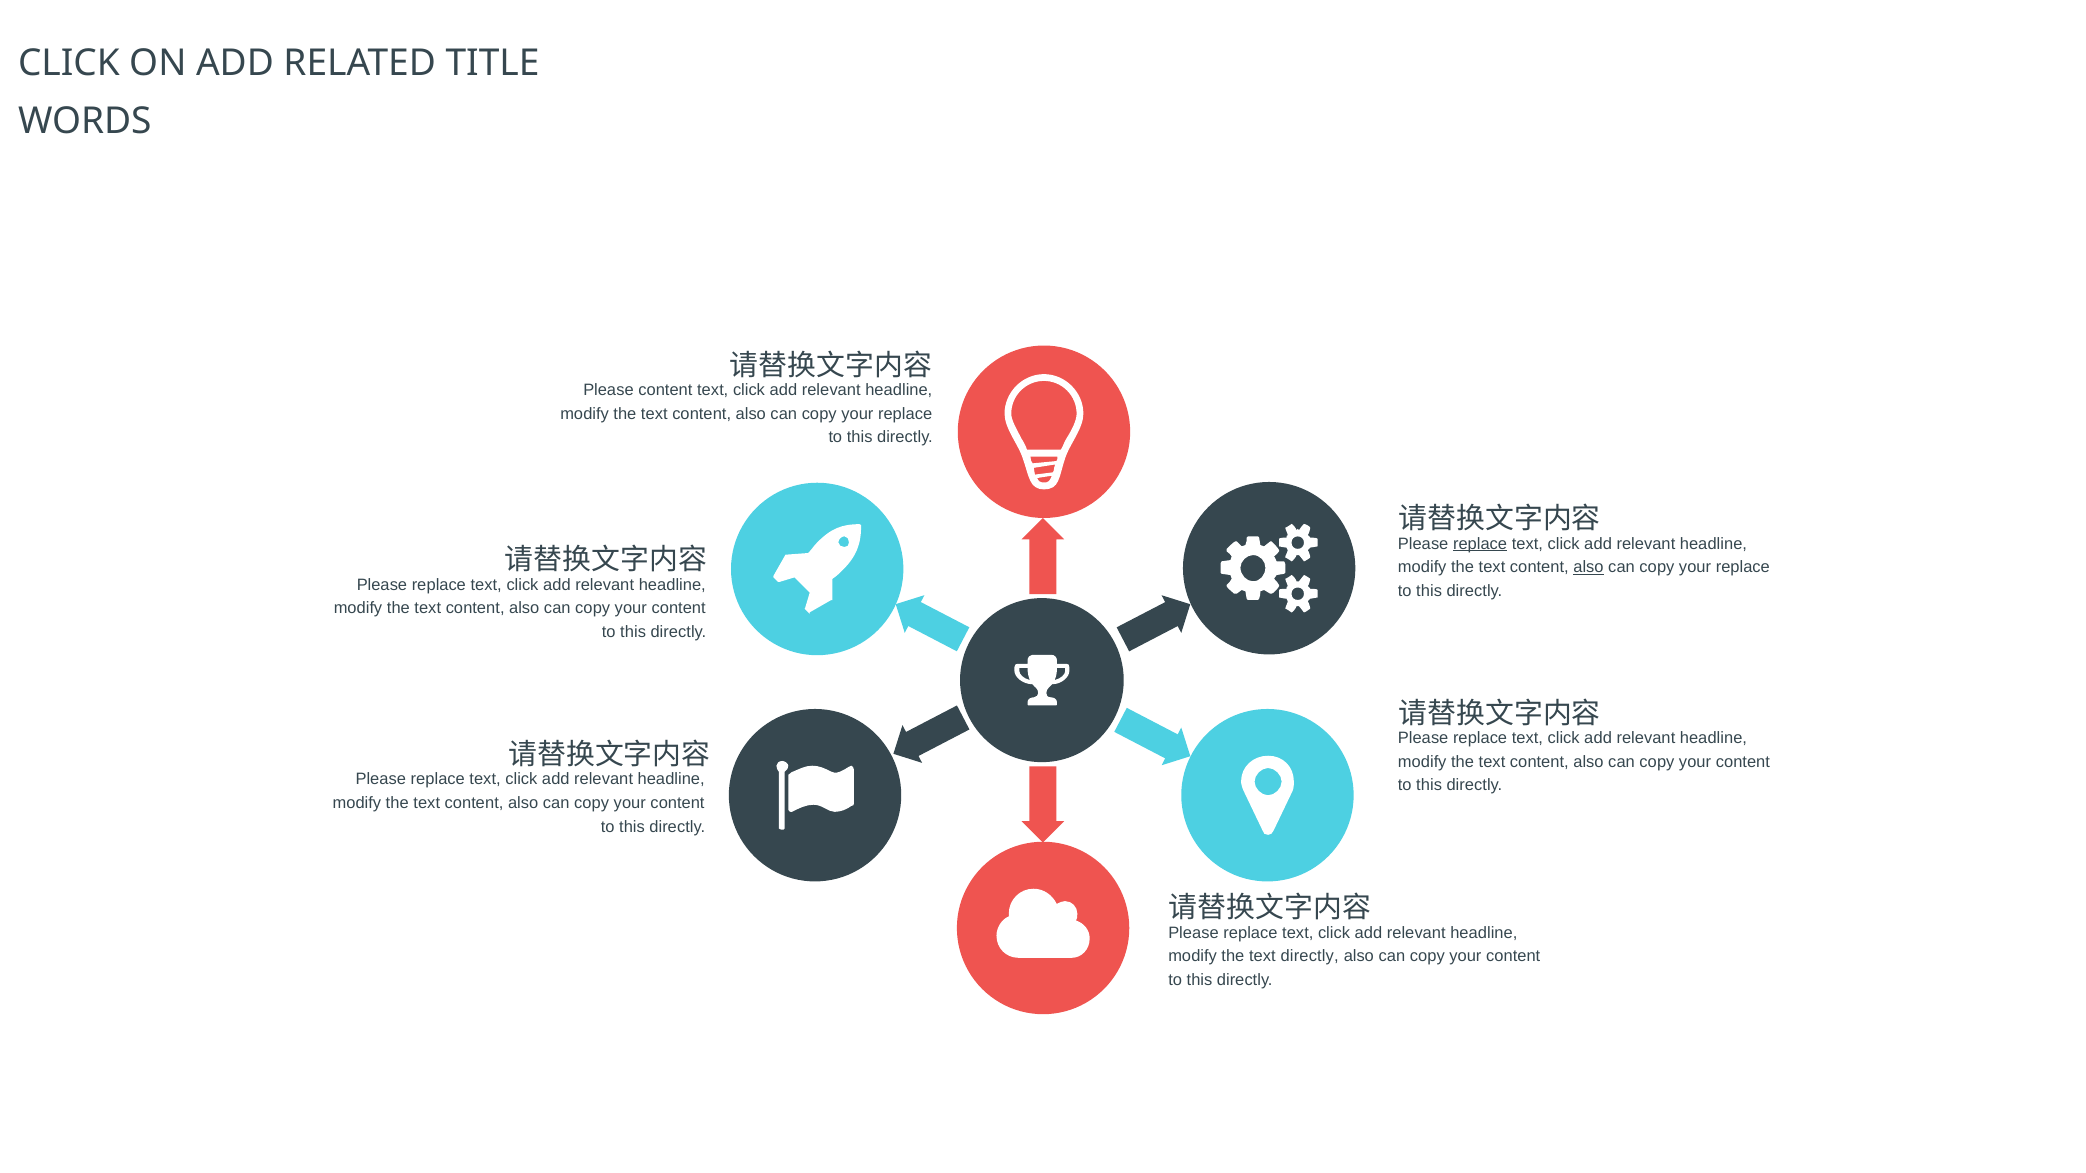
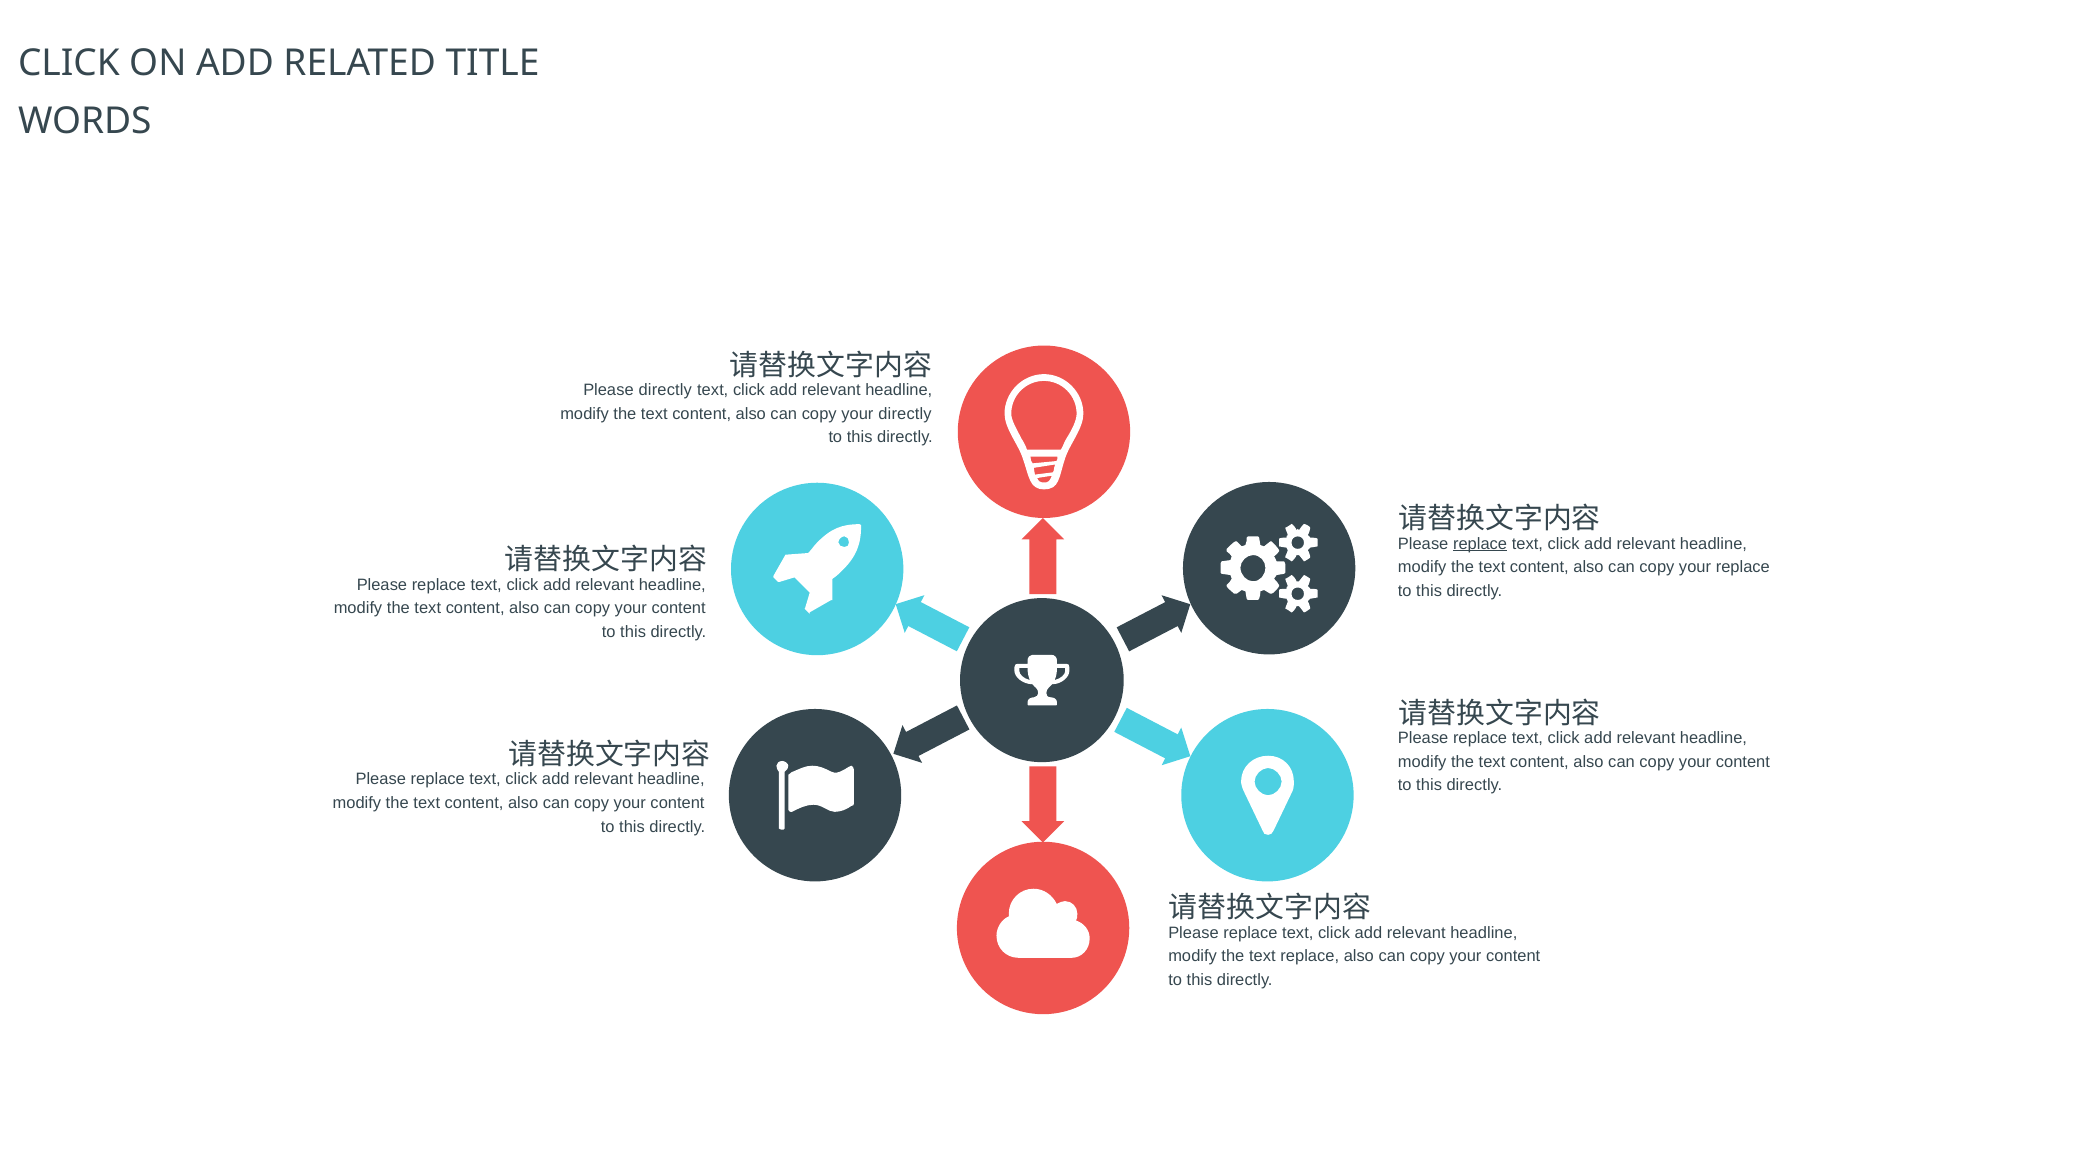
Please content: content -> directly (665, 390)
replace: replace -> directly (905, 414)
also underline: present -> none (1588, 567)
text directly: directly -> replace (1310, 956)
